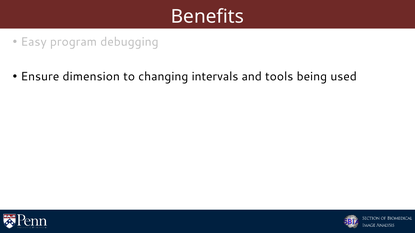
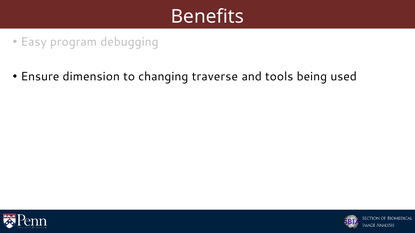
intervals: intervals -> traverse (215, 77)
